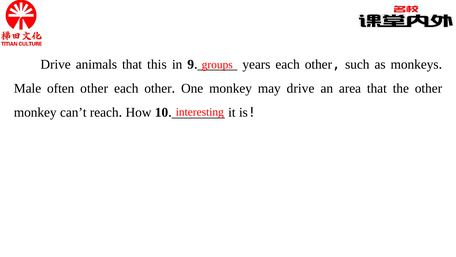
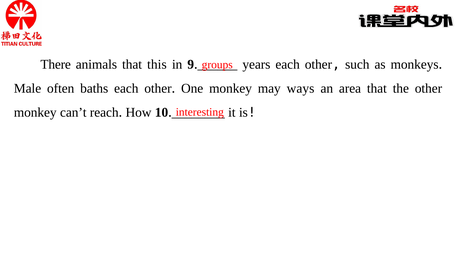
Drive: Drive -> There (56, 64)
often other: other -> baths (94, 88)
may drive: drive -> ways (301, 88)
